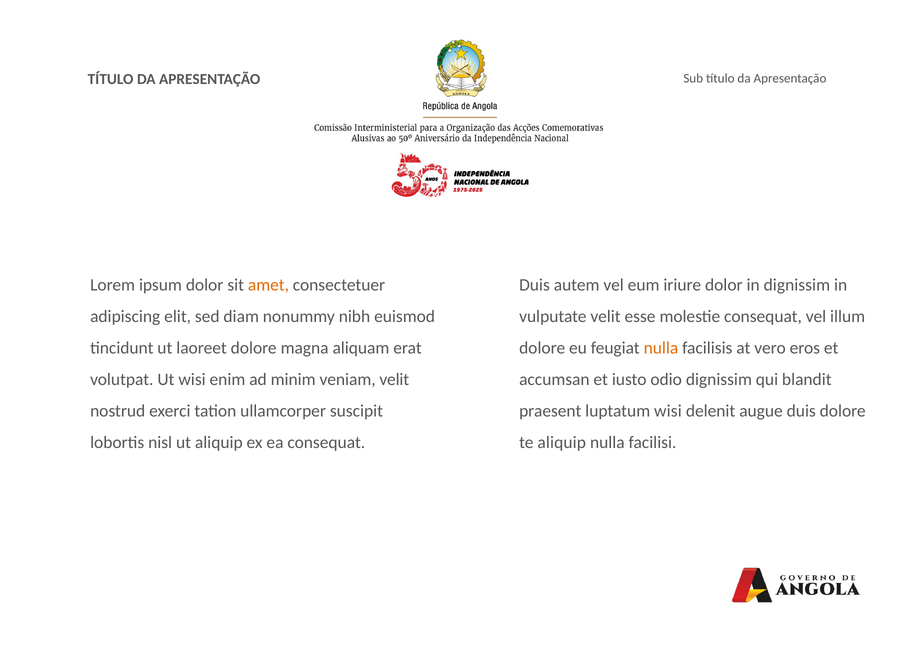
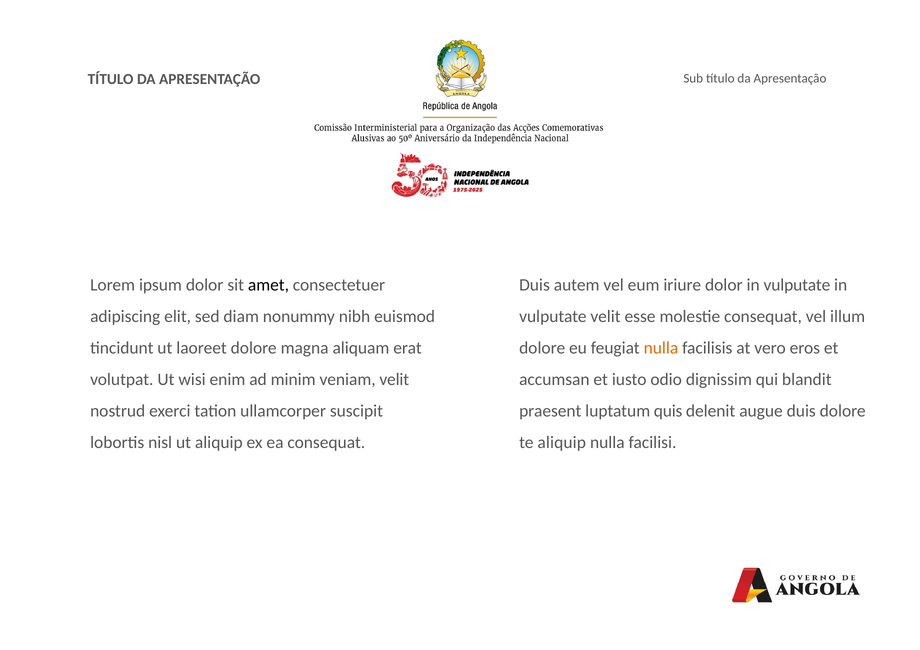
amet colour: orange -> black (268, 285)
dolor in dignissim: dignissim -> vulputate (797, 285)
luptatum wisi: wisi -> quis (668, 411)
